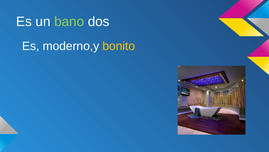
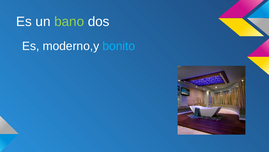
bonito colour: yellow -> light blue (119, 46)
